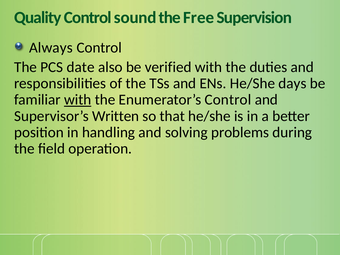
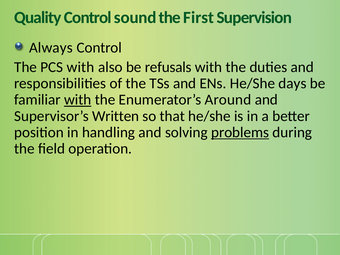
Free: Free -> First (199, 18)
PCS date: date -> with (81, 67)
verified: verified -> refusals (168, 67)
Enumerator’s Control: Control -> Around (228, 100)
problems underline: none -> present (240, 132)
